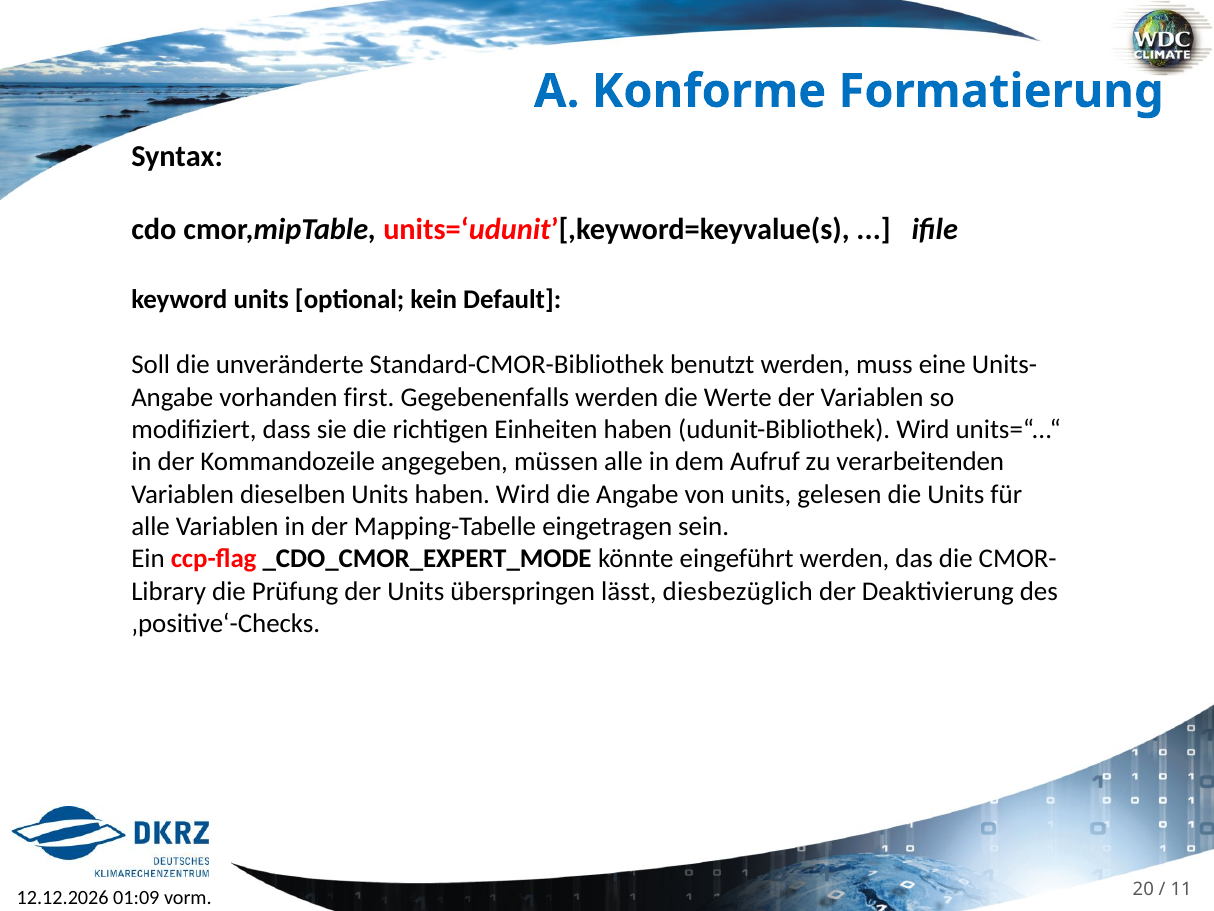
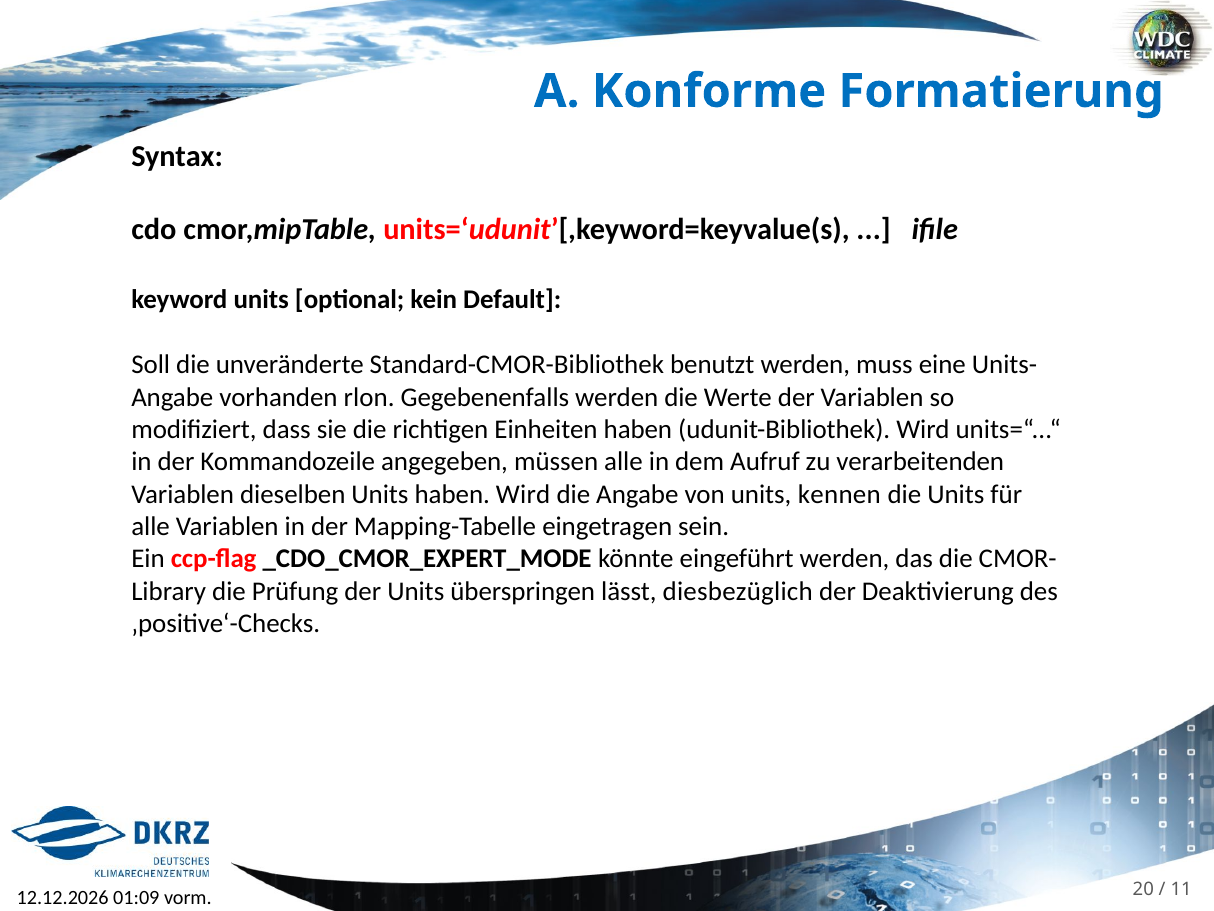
first: first -> rlon (369, 397)
gelesen: gelesen -> kennen (839, 494)
